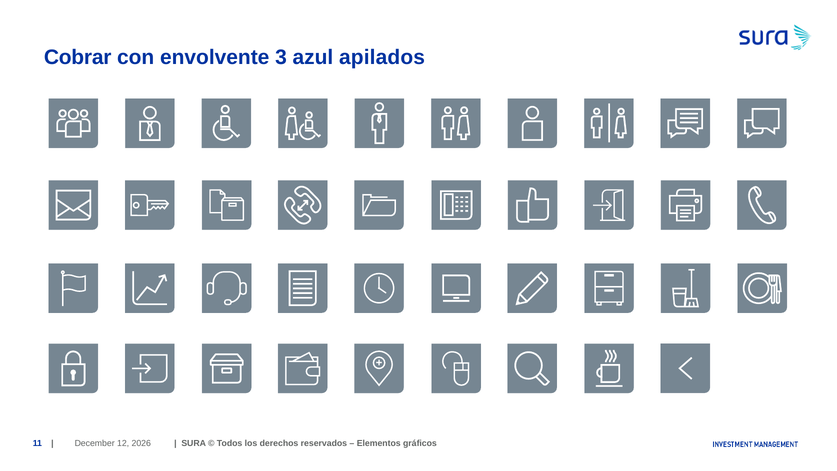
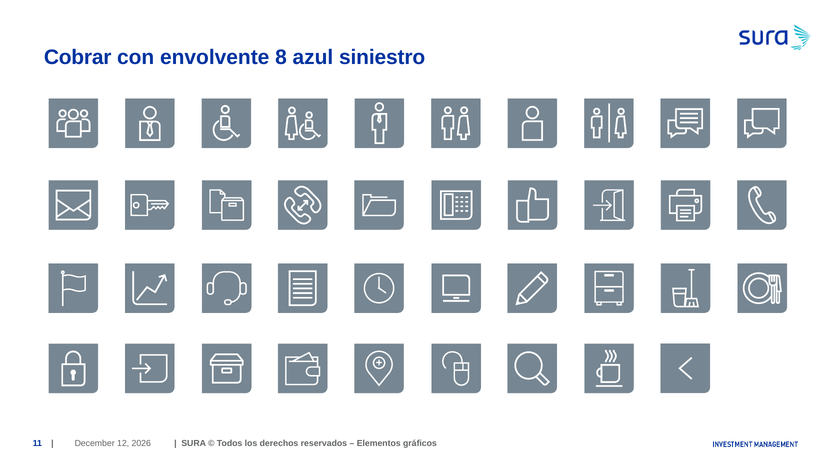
3: 3 -> 8 (281, 57)
apilados: apilados -> siniestro (382, 57)
